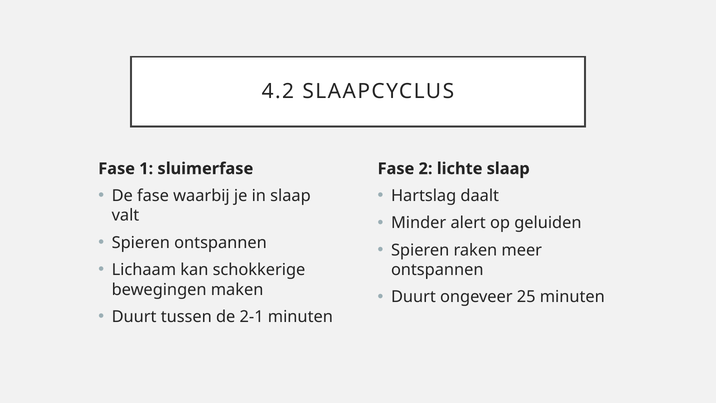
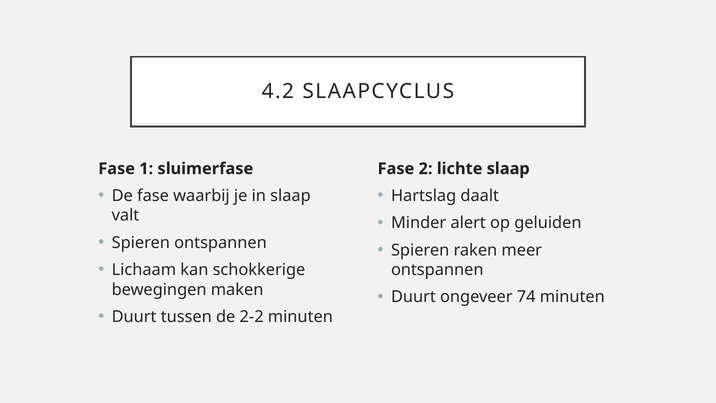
25: 25 -> 74 (526, 297)
2-1: 2-1 -> 2-2 (252, 317)
